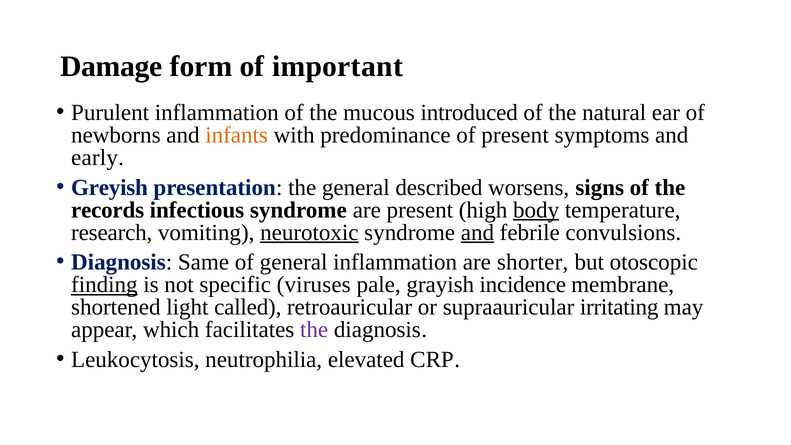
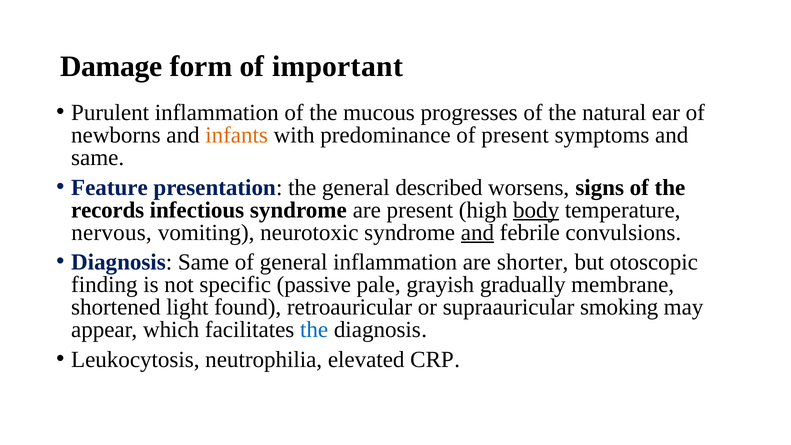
introduced: introduced -> progresses (469, 113)
early: early -> same (98, 158)
Greyish: Greyish -> Feature (109, 187)
research: research -> nervous (112, 232)
neurotoxic underline: present -> none (309, 232)
finding underline: present -> none (104, 285)
viruses: viruses -> passive (314, 285)
incidence: incidence -> gradually (523, 285)
called: called -> found (248, 307)
irritating: irritating -> smoking (619, 307)
the colour: purple -> blue (314, 330)
